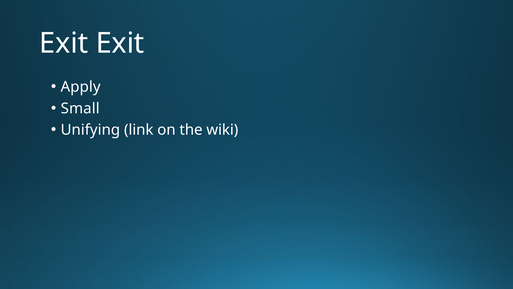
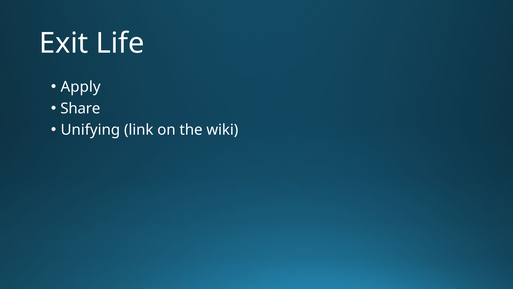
Exit Exit: Exit -> Life (120, 43)
Small: Small -> Share (80, 108)
